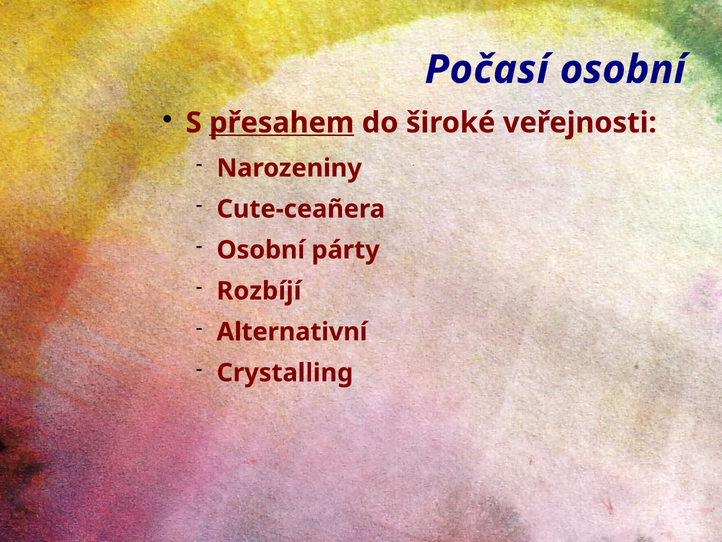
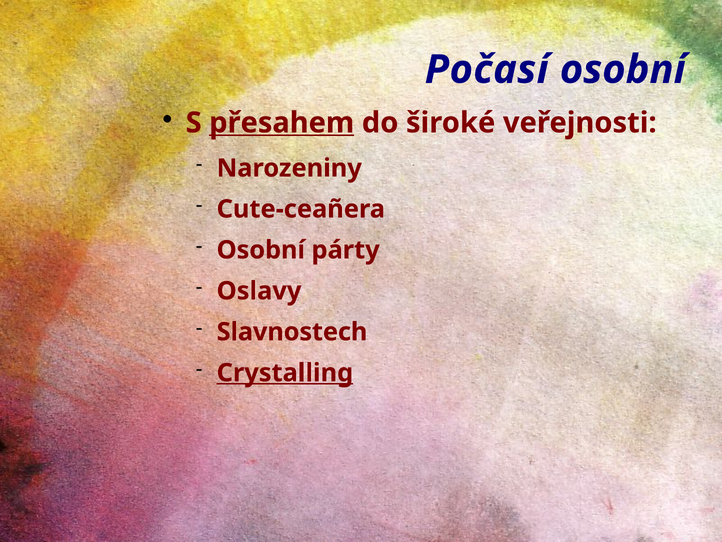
Rozbíjí: Rozbíjí -> Oslavy (259, 291)
Alternativní: Alternativní -> Slavnostech (292, 332)
Crystalling underline: none -> present (285, 372)
